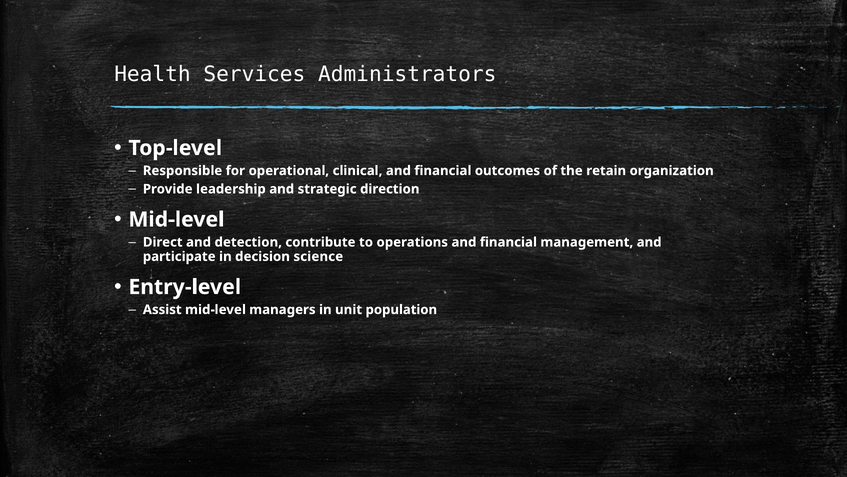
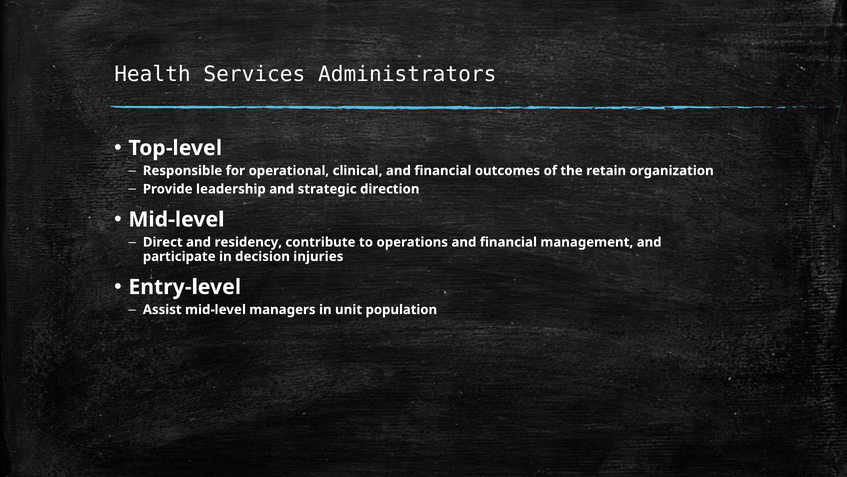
detection: detection -> residency (248, 242)
science: science -> injuries (318, 256)
